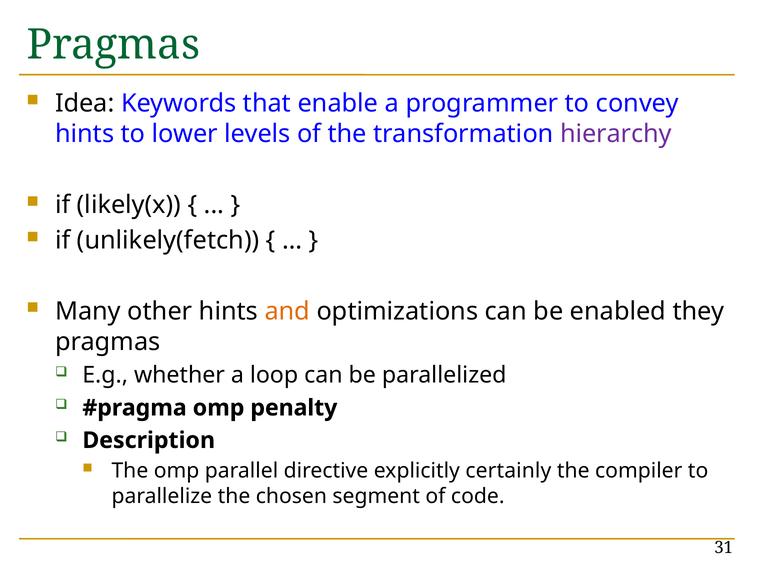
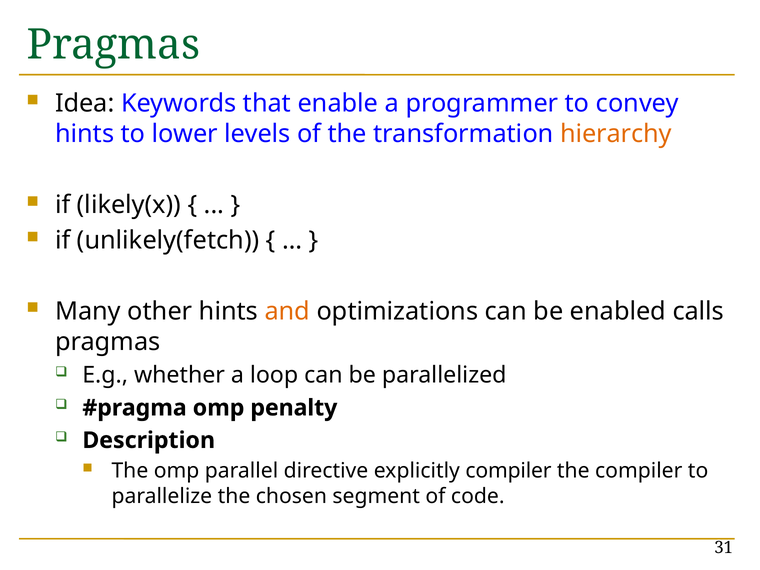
hierarchy colour: purple -> orange (616, 134)
they: they -> calls (698, 311)
explicitly certainly: certainly -> compiler (508, 471)
